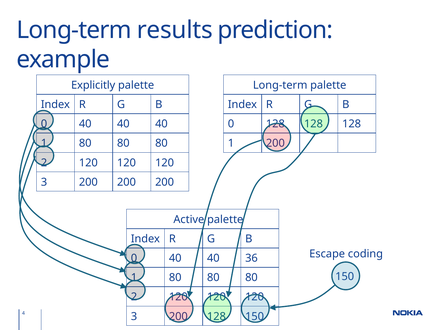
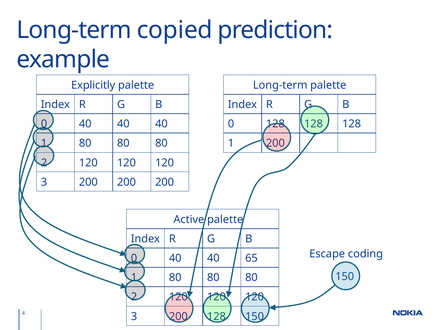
results: results -> copied (175, 30)
36: 36 -> 65 (251, 258)
